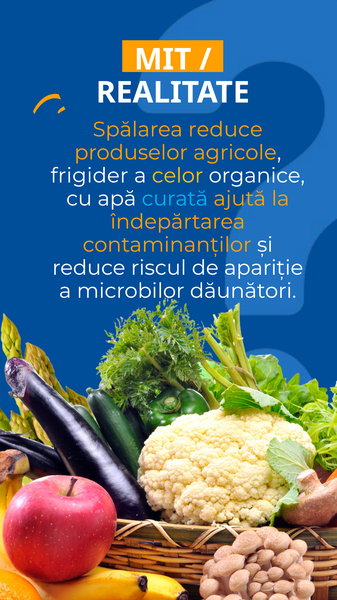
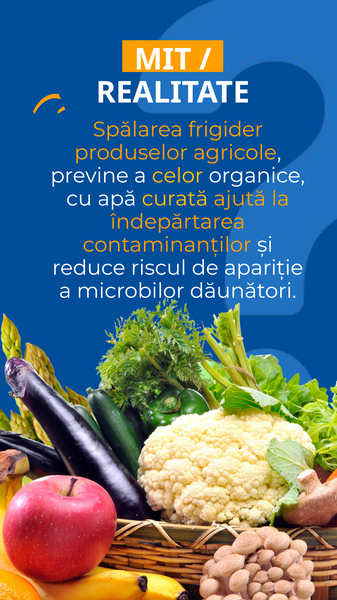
Spălarea reduce: reduce -> frigider (226, 129)
frigider: frigider -> previne (90, 175)
curată colour: light blue -> yellow (175, 198)
